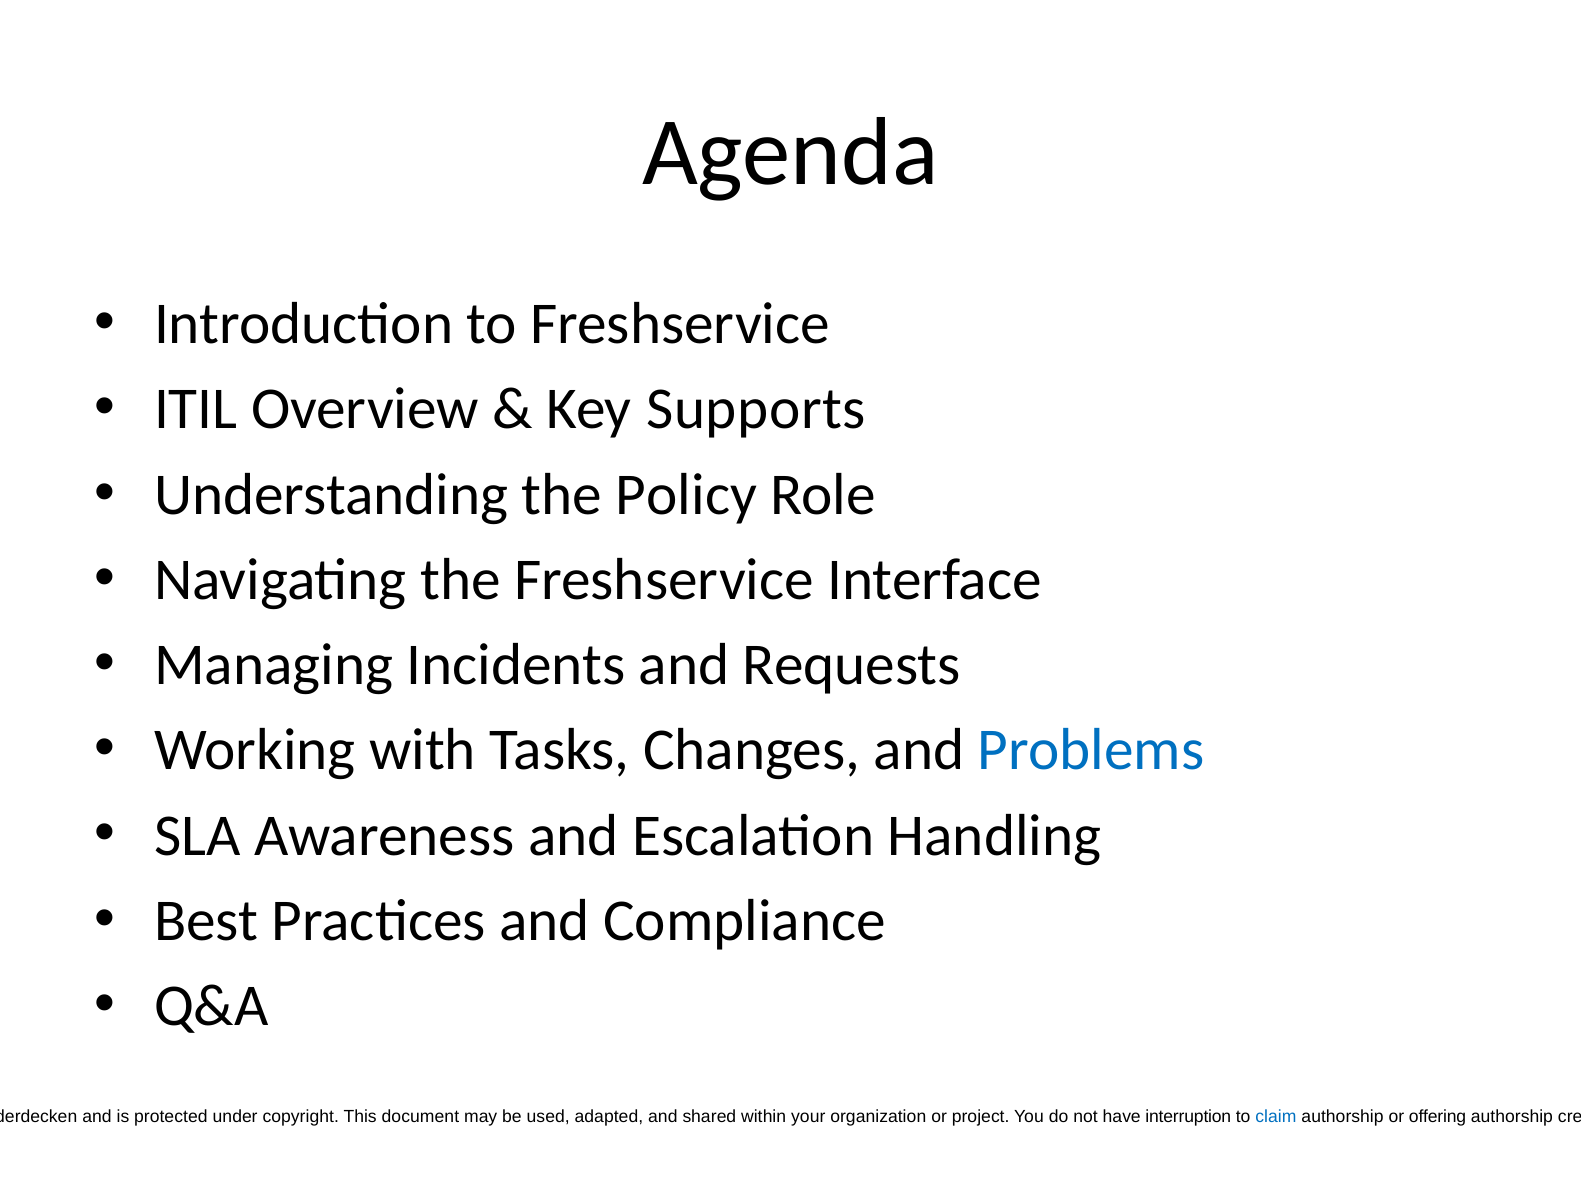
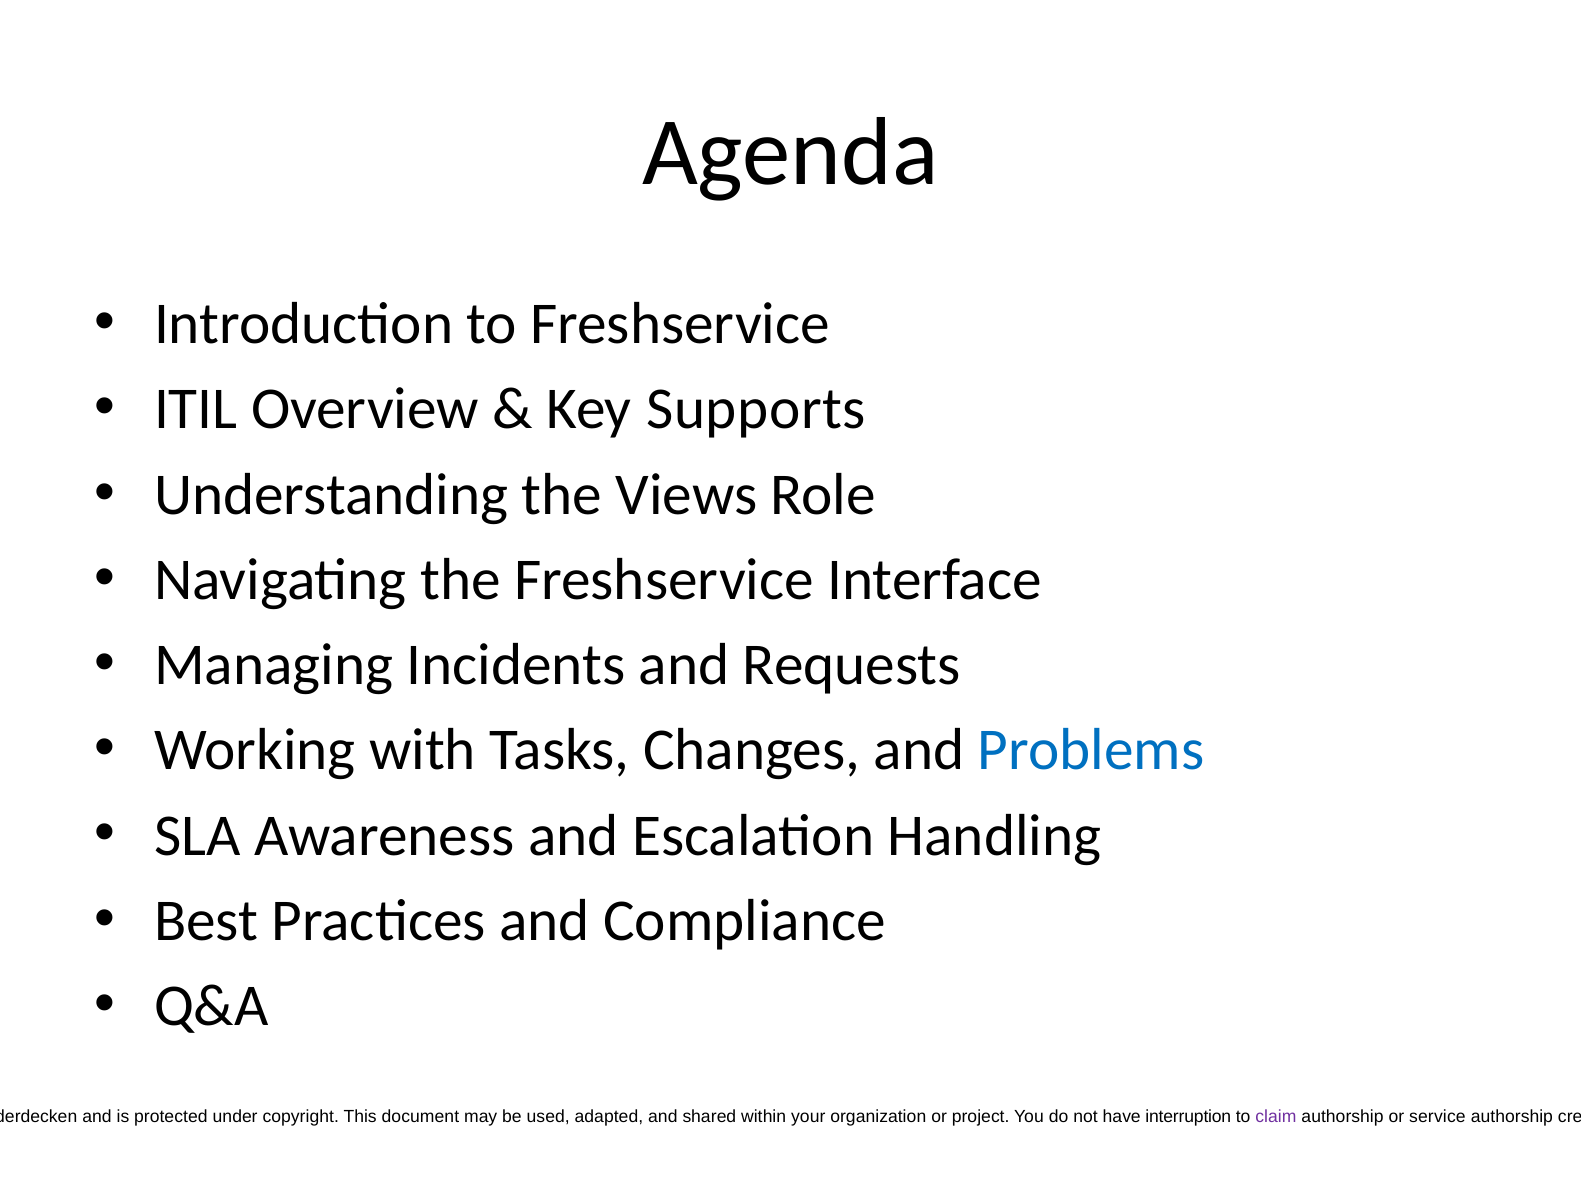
the Policy: Policy -> Views (687, 495)
claim colour: blue -> purple (1276, 1117)
offering: offering -> service (1437, 1117)
